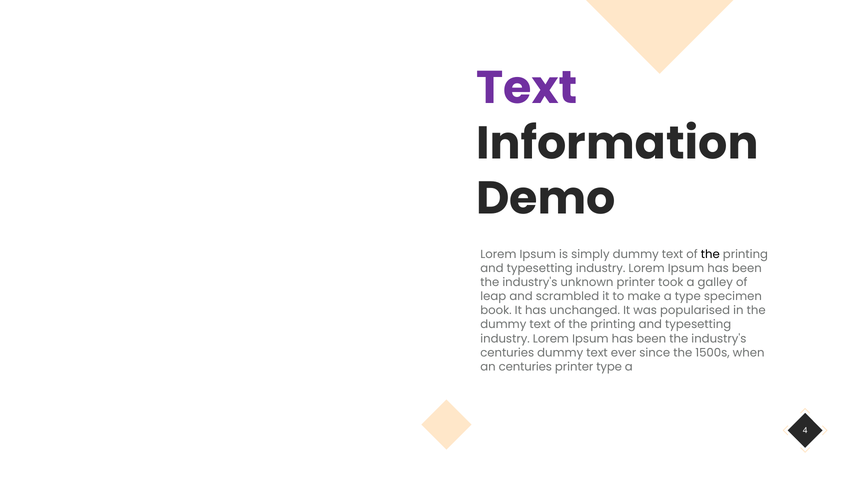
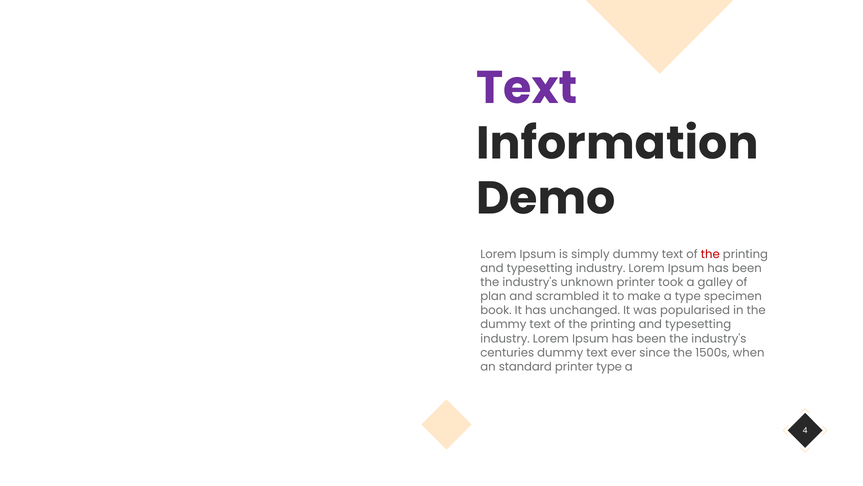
the colour: black -> red (710, 254)
leap: leap -> plan (493, 296)
an centuries: centuries -> standard (525, 366)
